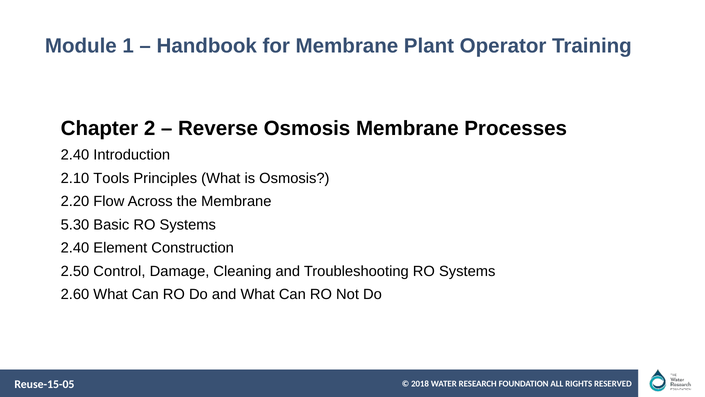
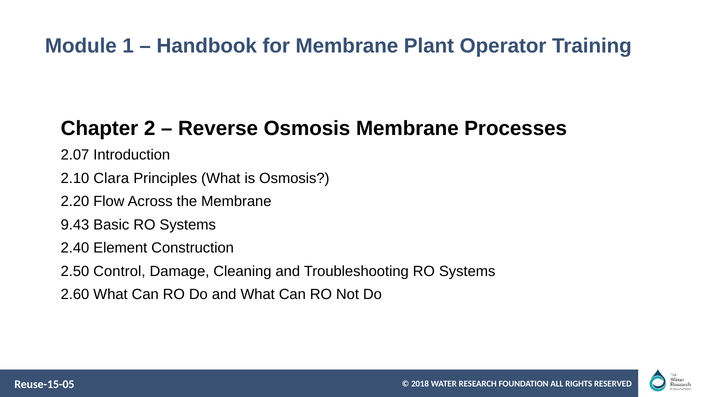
2.40: 2.40 -> 2.07 (75, 155)
Tools: Tools -> Clara (111, 178)
5.30: 5.30 -> 9.43 (75, 225)
